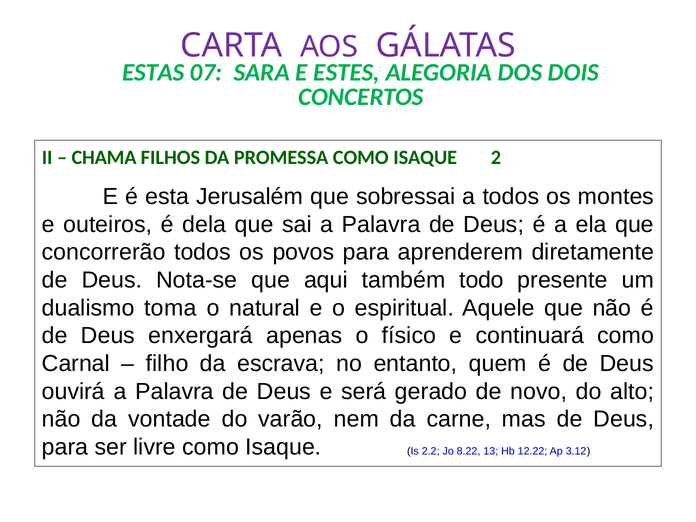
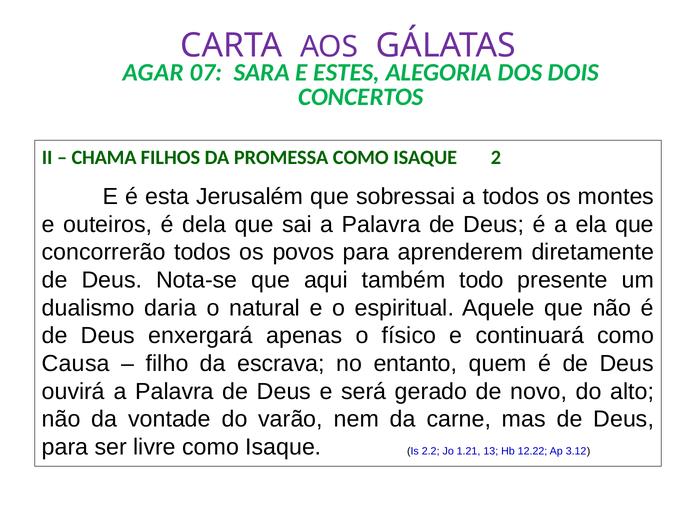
ESTAS: ESTAS -> AGAR (153, 73)
toma: toma -> daria (170, 308)
Carnal: Carnal -> Causa (76, 364)
8.22: 8.22 -> 1.21 (469, 451)
